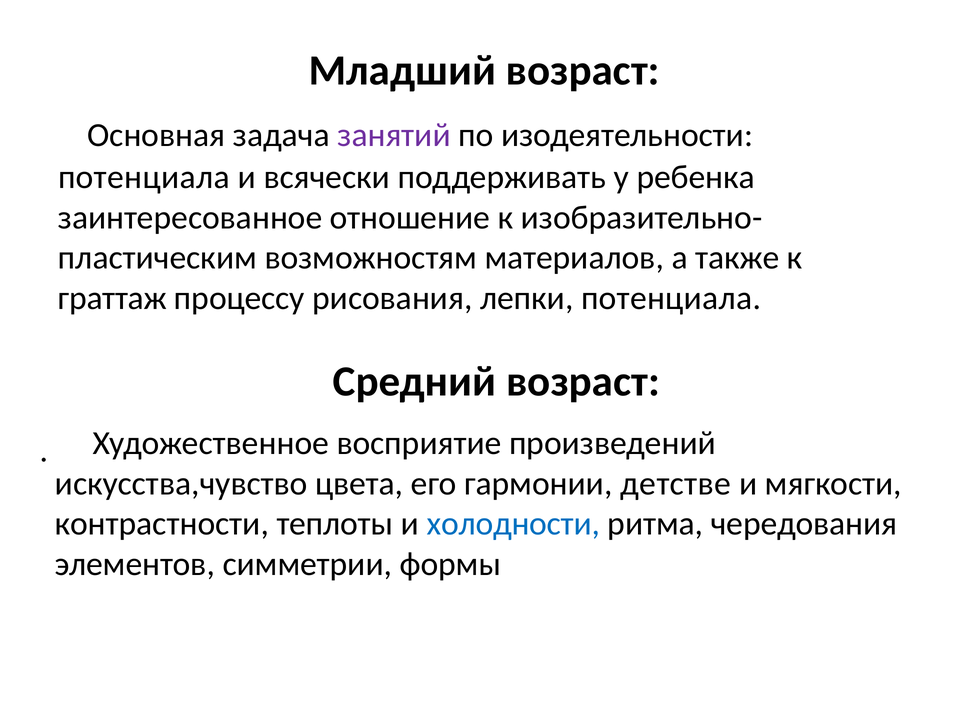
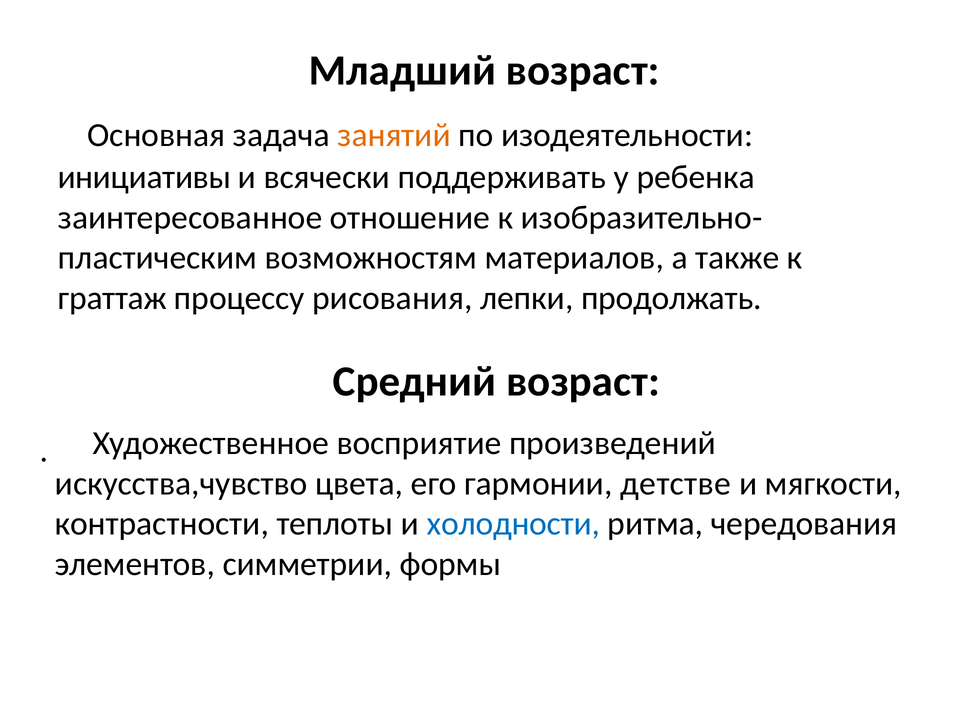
занятий colour: purple -> orange (394, 135)
потенциала: потенциала -> инициативы (144, 177)
лепки потенциала: потенциала -> продолжать (671, 299)
